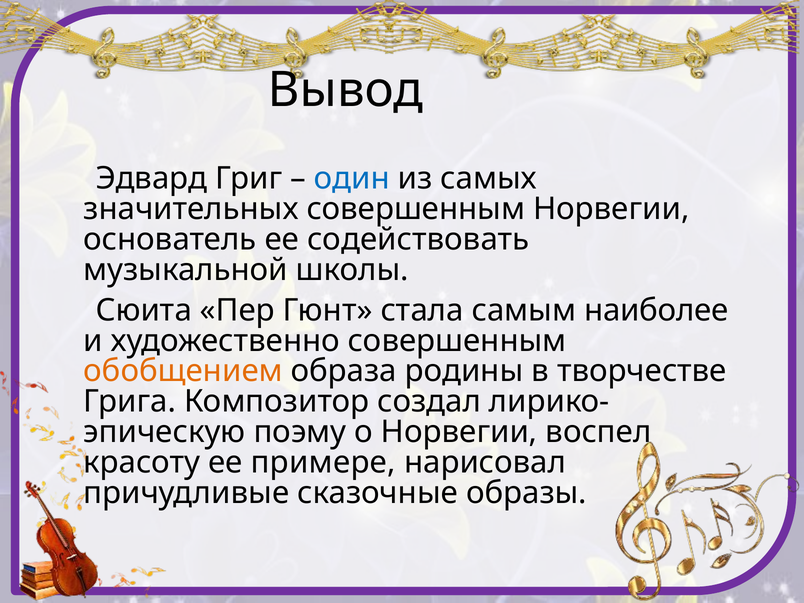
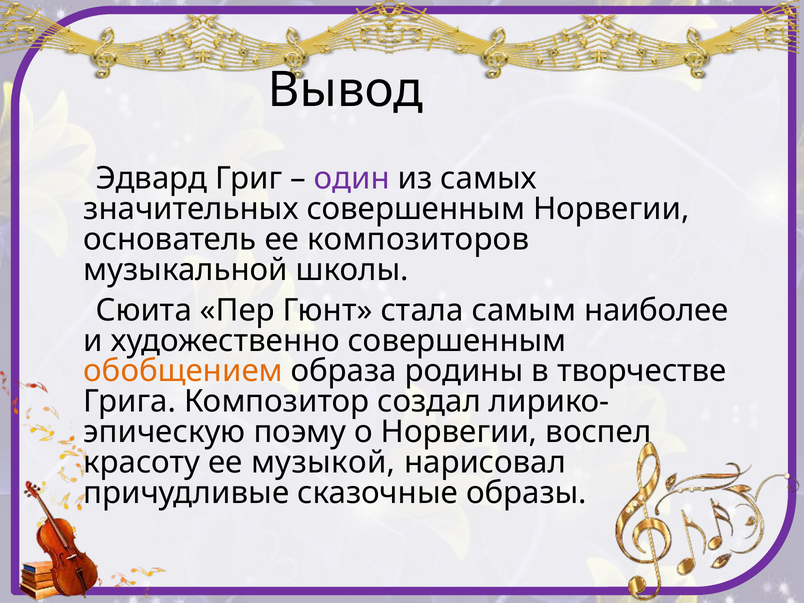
один colour: blue -> purple (352, 179)
содействовать: содействовать -> композиторов (418, 239)
примере: примере -> музыкой (323, 462)
